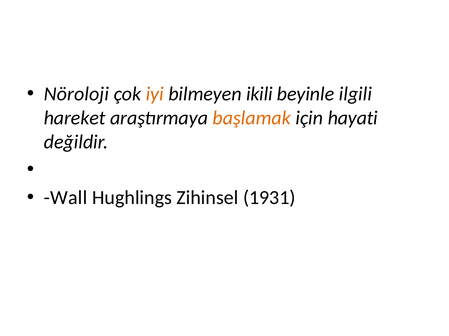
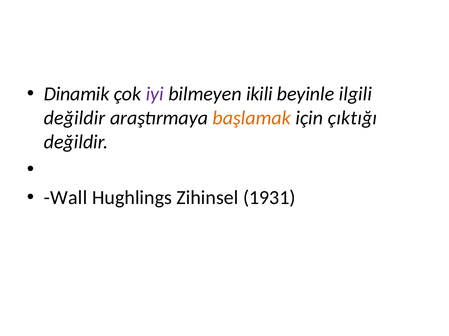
Nöroloji: Nöroloji -> Dinamik (77, 94)
iyi colour: orange -> purple (155, 94)
hareket: hareket -> değildir (75, 118)
hayati: hayati -> çıktığı (353, 118)
